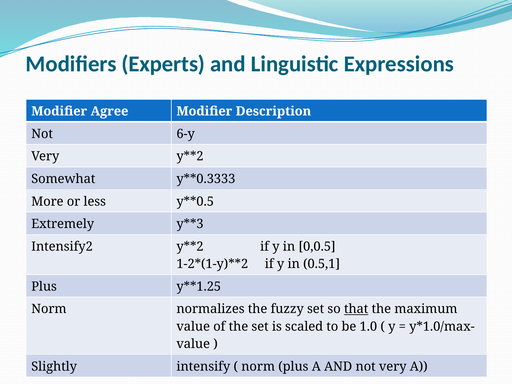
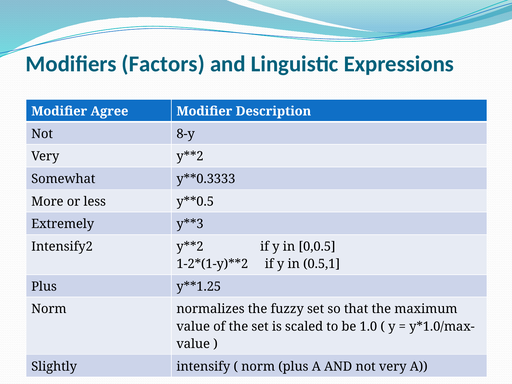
Experts: Experts -> Factors (163, 64)
6-y: 6-y -> 8-y (186, 134)
that underline: present -> none (356, 309)
